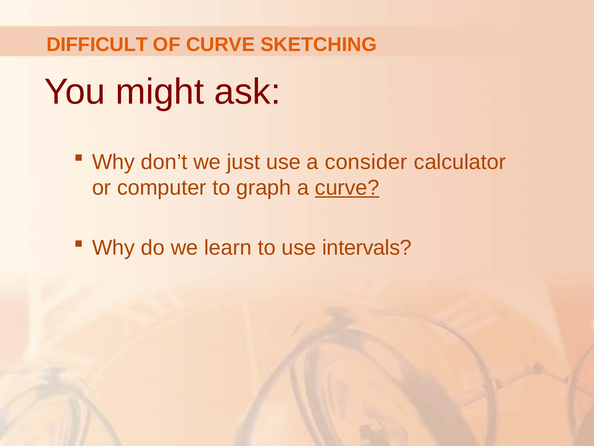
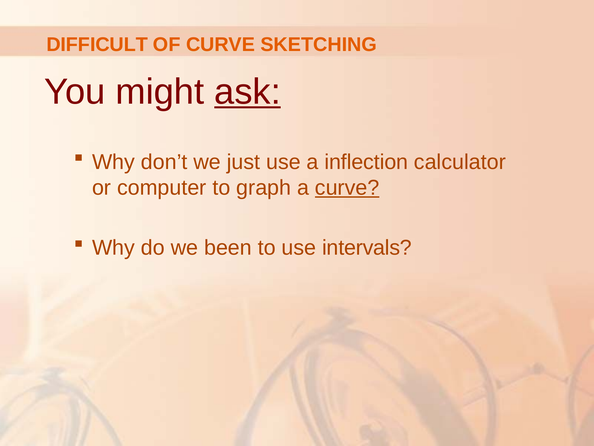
ask underline: none -> present (248, 92)
consider: consider -> inflection (366, 162)
learn: learn -> been (228, 248)
